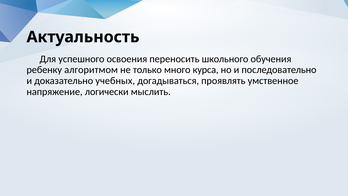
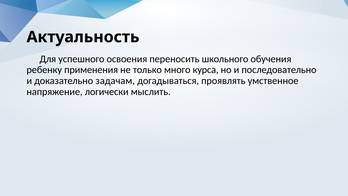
алгоритмом: алгоритмом -> применения (91, 70)
учебных: учебных -> задачам (115, 81)
